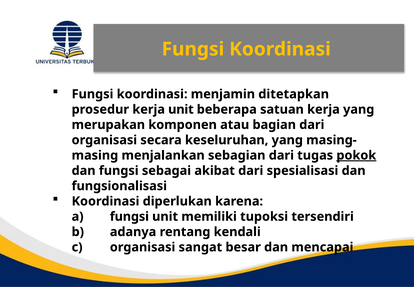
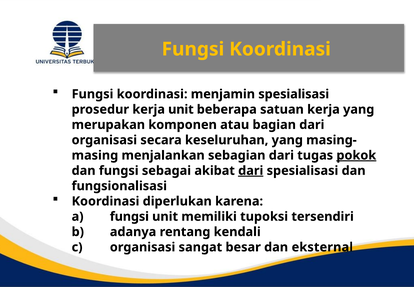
menjamin ditetapkan: ditetapkan -> spesialisasi (294, 94)
dari underline: none -> present (251, 170)
mencapai: mencapai -> eksternal (322, 247)
